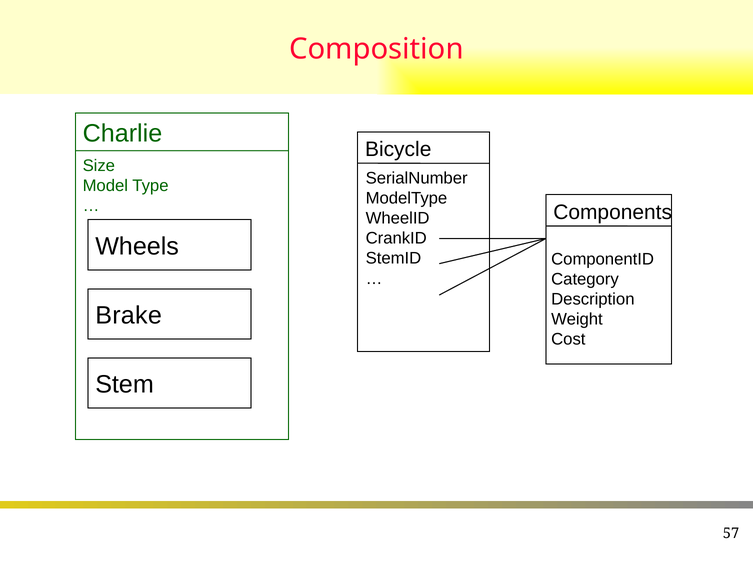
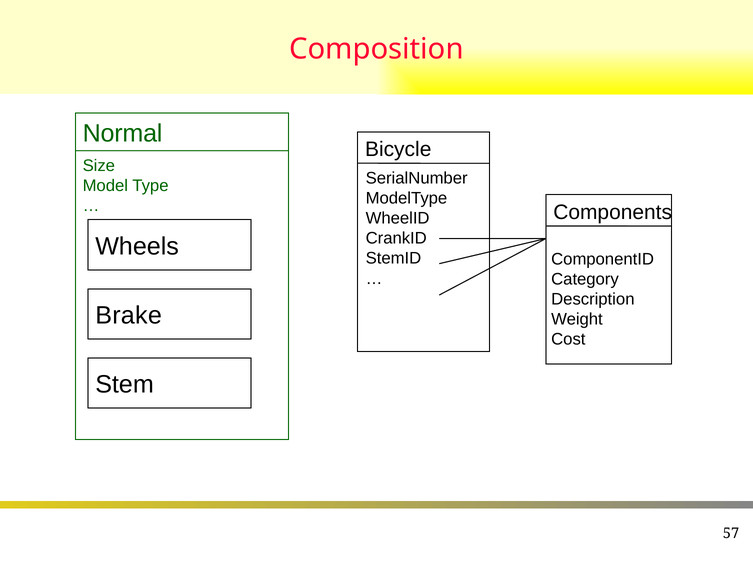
Charlie: Charlie -> Normal (123, 133)
